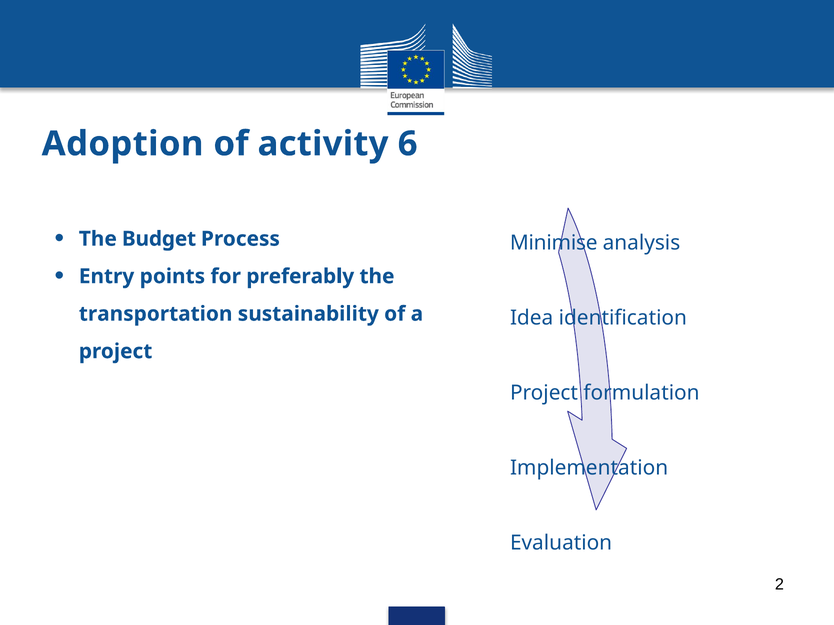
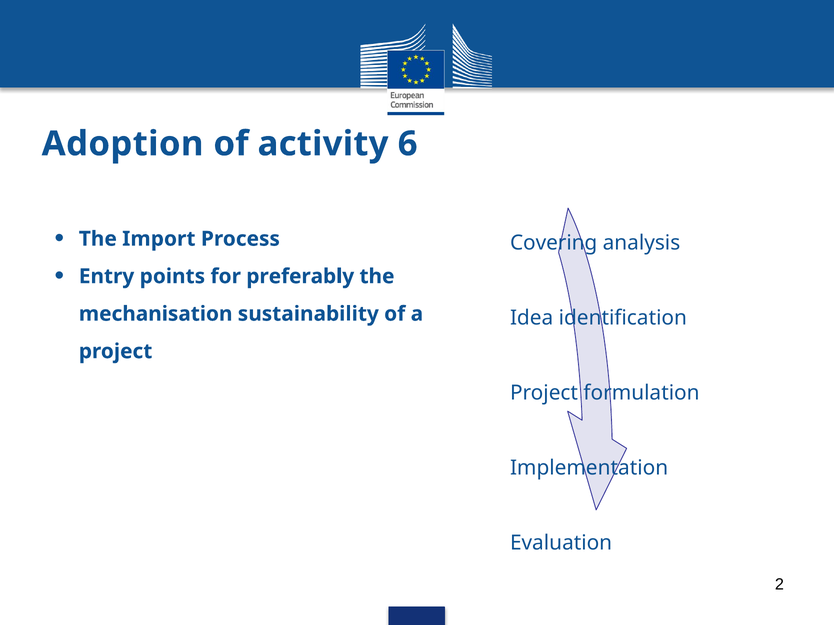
Budget: Budget -> Import (159, 239)
Minimise: Minimise -> Covering (554, 243)
transportation: transportation -> mechanisation (156, 314)
